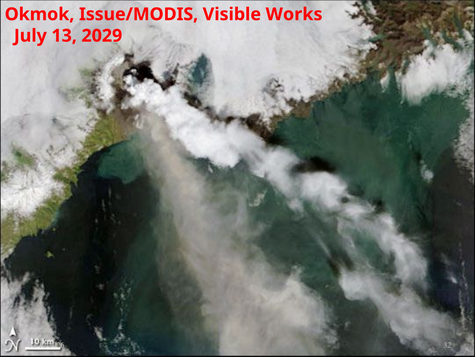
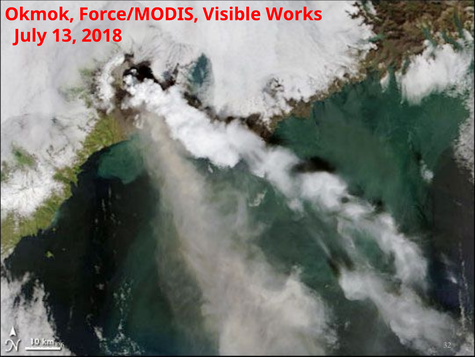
Issue/MODIS: Issue/MODIS -> Force/MODIS (139, 14)
2029: 2029 -> 2018 (102, 36)
